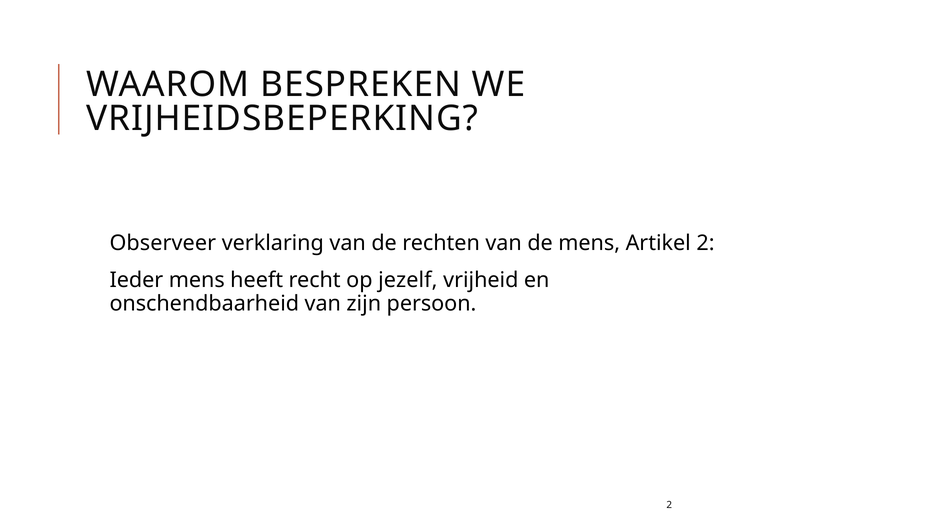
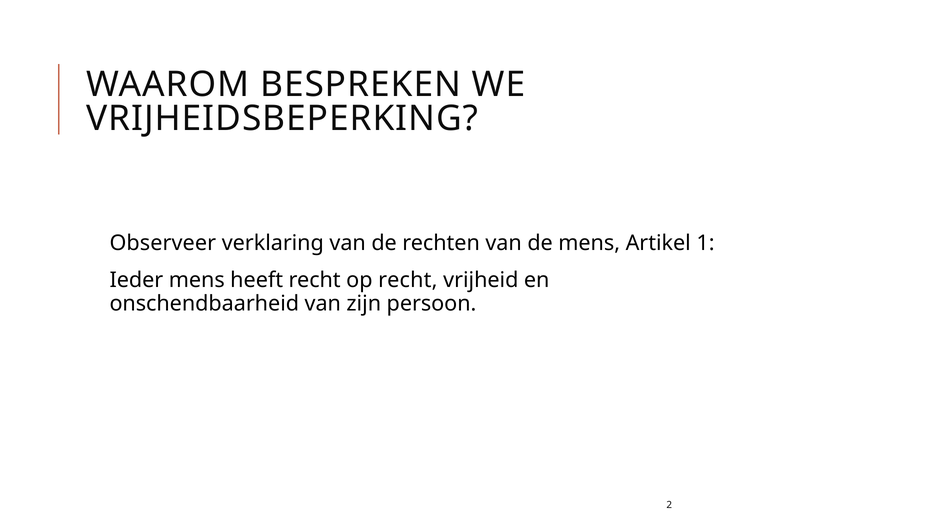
Artikel 2: 2 -> 1 (705, 243)
op jezelf: jezelf -> recht (408, 280)
